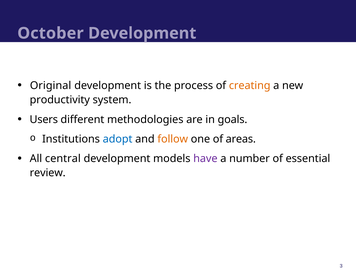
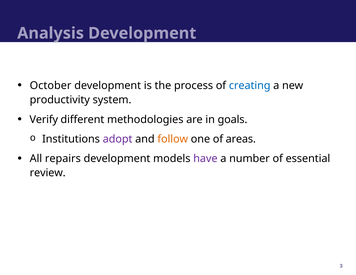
October: October -> Analysis (51, 33)
Original: Original -> October (51, 86)
creating colour: orange -> blue (250, 86)
Users: Users -> Verify (44, 119)
adopt colour: blue -> purple (118, 139)
central: central -> repairs (63, 159)
